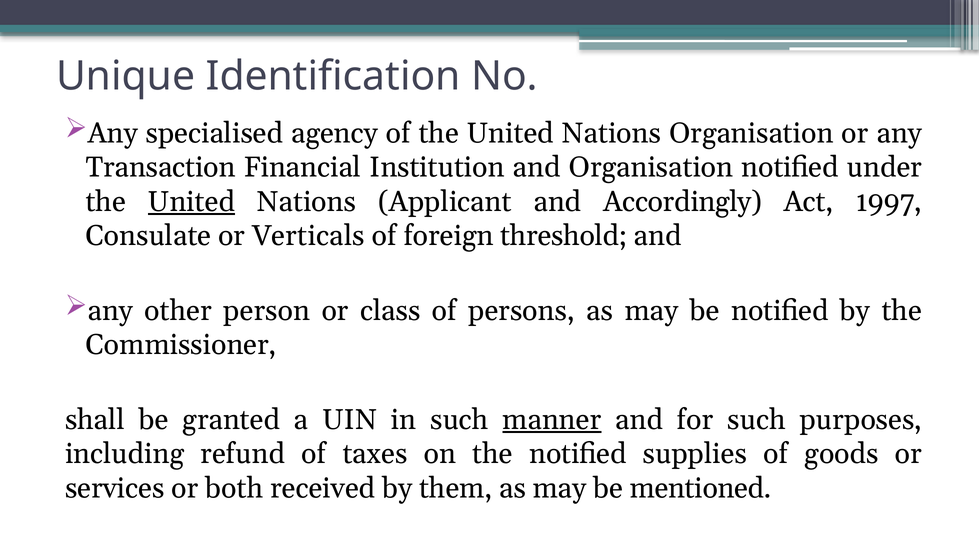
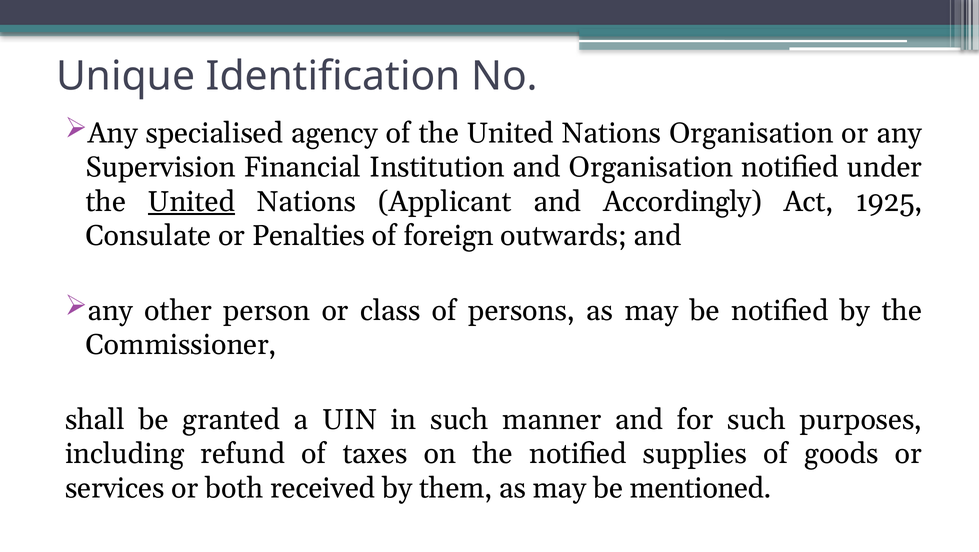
Transaction: Transaction -> Supervision (161, 167)
1997: 1997 -> 1925 (889, 202)
Verticals: Verticals -> Penalties (309, 236)
threshold: threshold -> outwards (564, 236)
manner underline: present -> none (552, 420)
